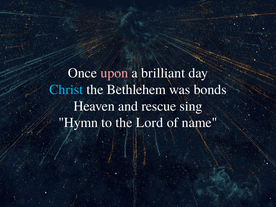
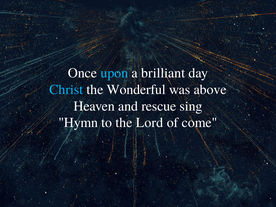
upon colour: pink -> light blue (114, 73)
Bethlehem: Bethlehem -> Wonderful (136, 90)
bonds: bonds -> above (210, 90)
name: name -> come (200, 123)
